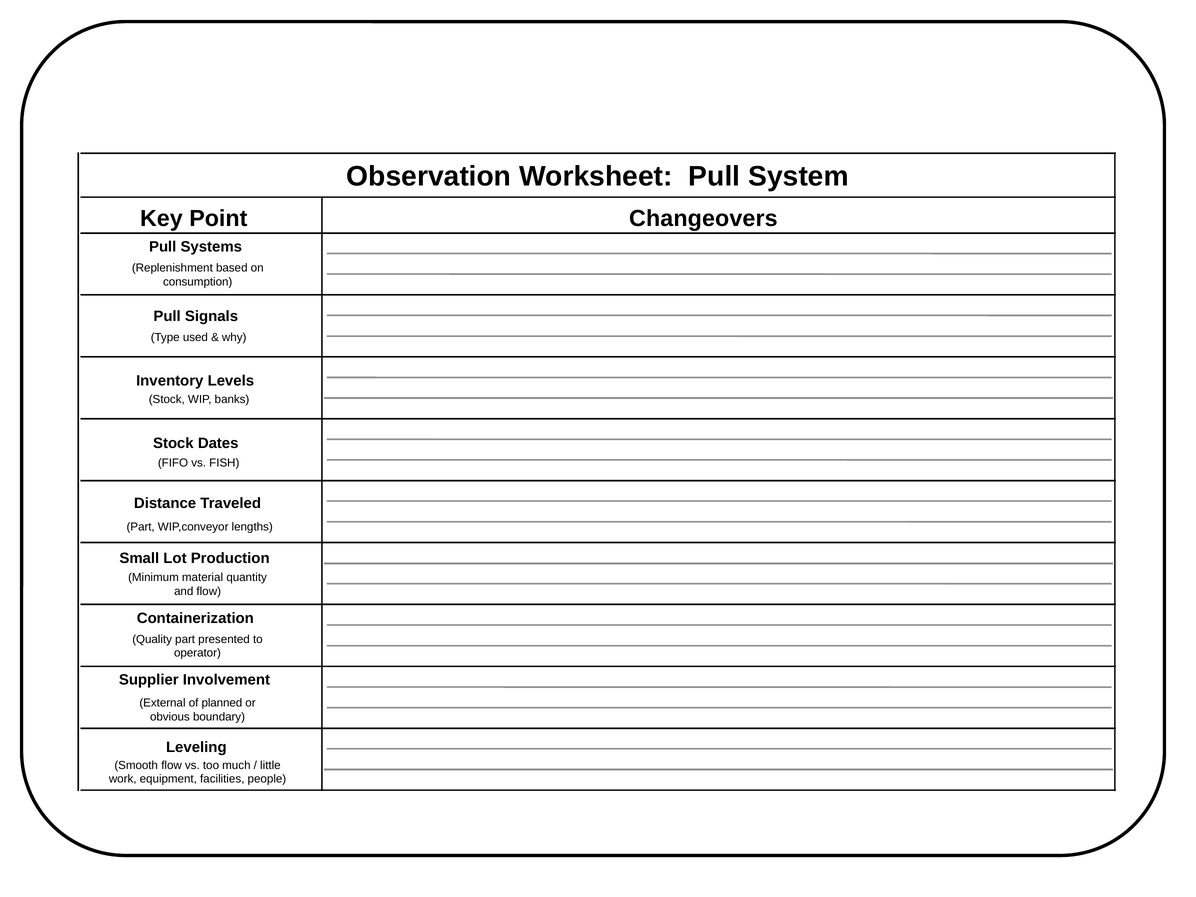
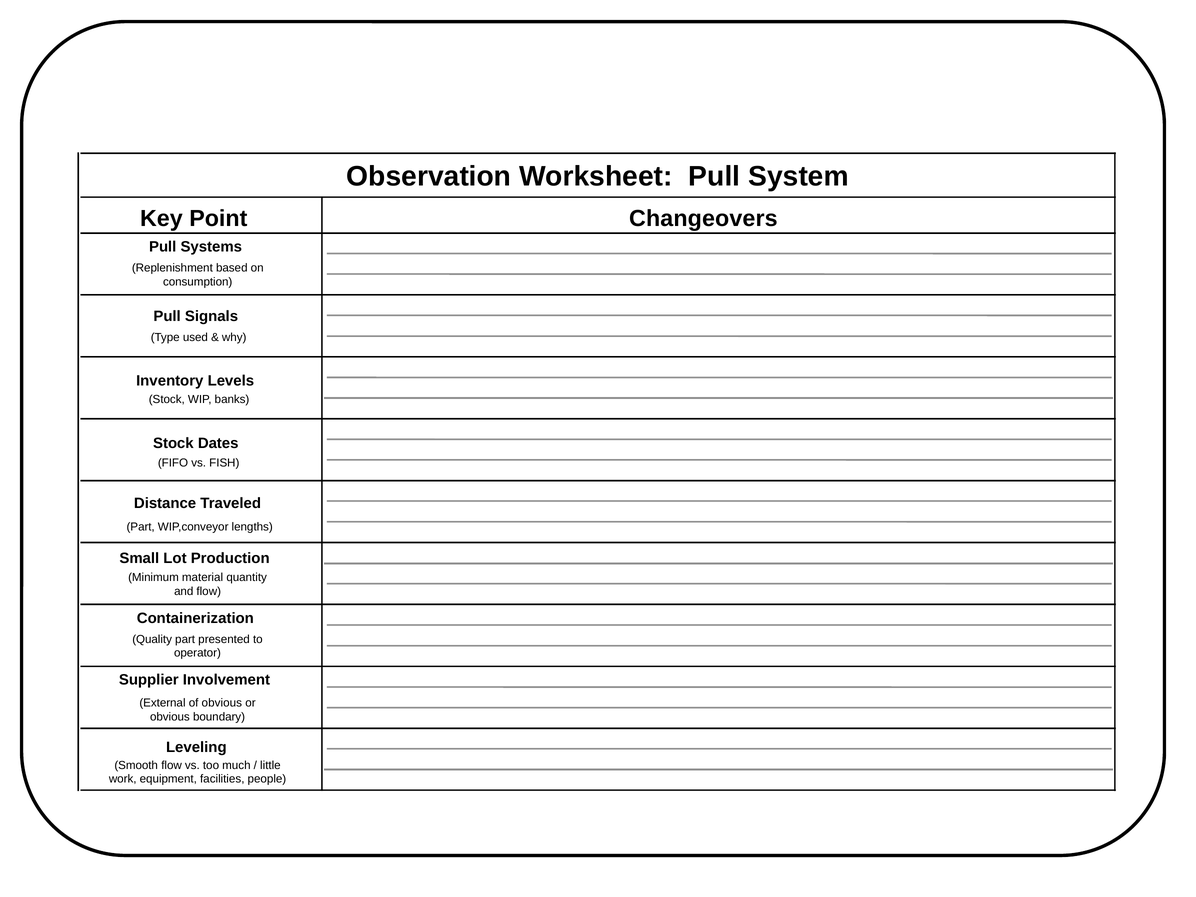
of planned: planned -> obvious (222, 703)
